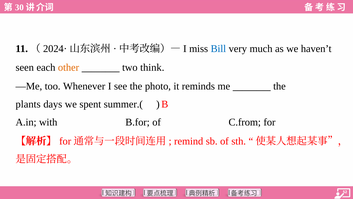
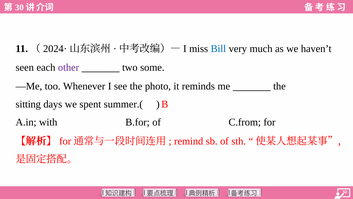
other colour: orange -> purple (69, 67)
think: think -> some (152, 67)
plants: plants -> sitting (28, 104)
